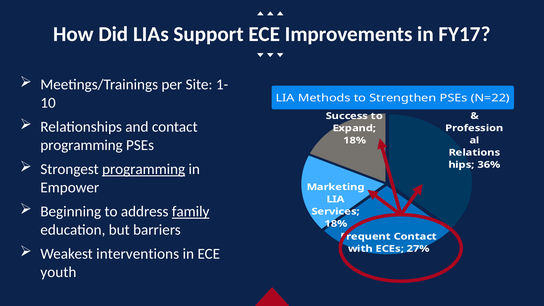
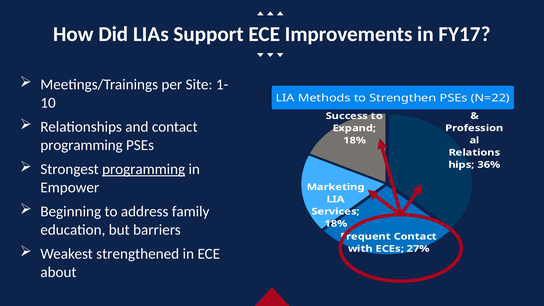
family underline: present -> none (191, 212)
interventions: interventions -> strengthened (138, 254)
youth: youth -> about (58, 272)
